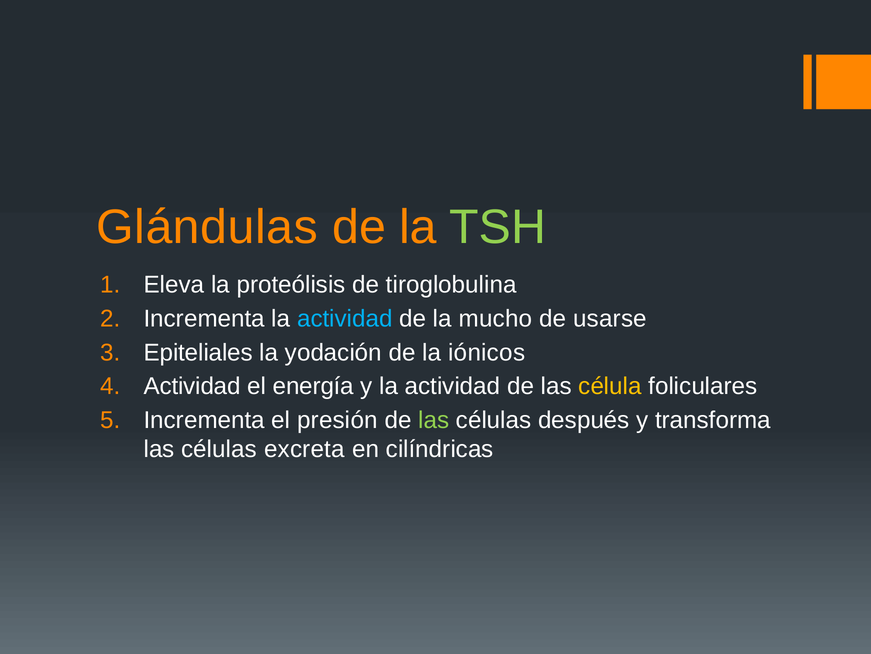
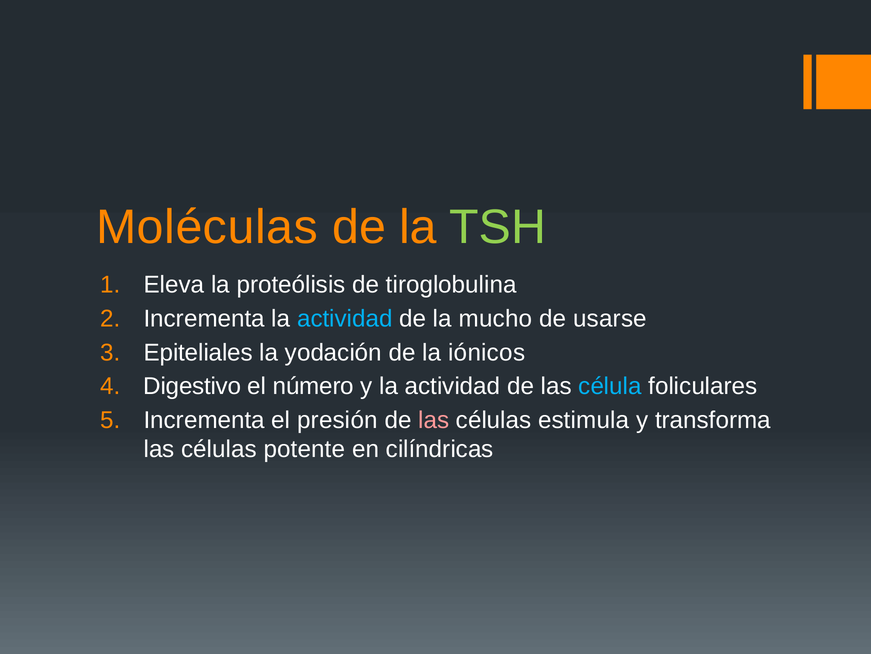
Glándulas: Glándulas -> Moléculas (207, 227)
Actividad: Actividad -> Digestivo (192, 386)
energía: energía -> número (313, 386)
célula colour: yellow -> light blue (610, 386)
las colour: light green -> pink (434, 420)
después: después -> estimula (584, 420)
excreta: excreta -> potente (304, 449)
